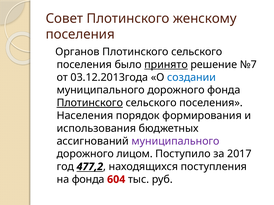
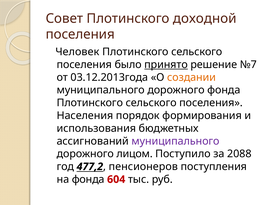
женскому: женскому -> доходной (205, 18)
Органов: Органов -> Человек (77, 52)
создании colour: blue -> orange (191, 77)
Плотинского underline: present -> none (90, 103)
2017: 2017 -> 2088 (239, 154)
находящихся: находящихся -> пенсионеров (143, 167)
